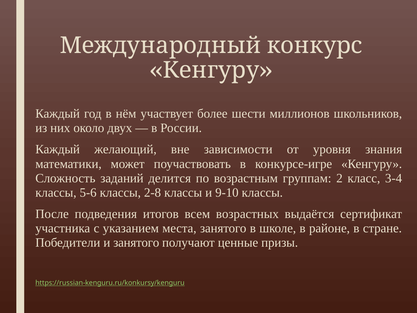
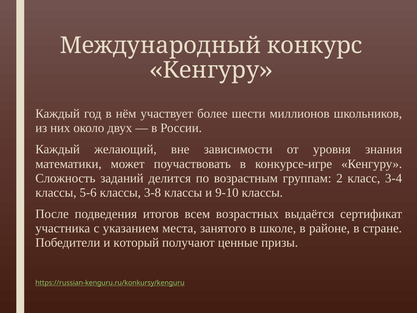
2-8: 2-8 -> 3-8 (153, 192)
и занятого: занятого -> который (136, 242)
